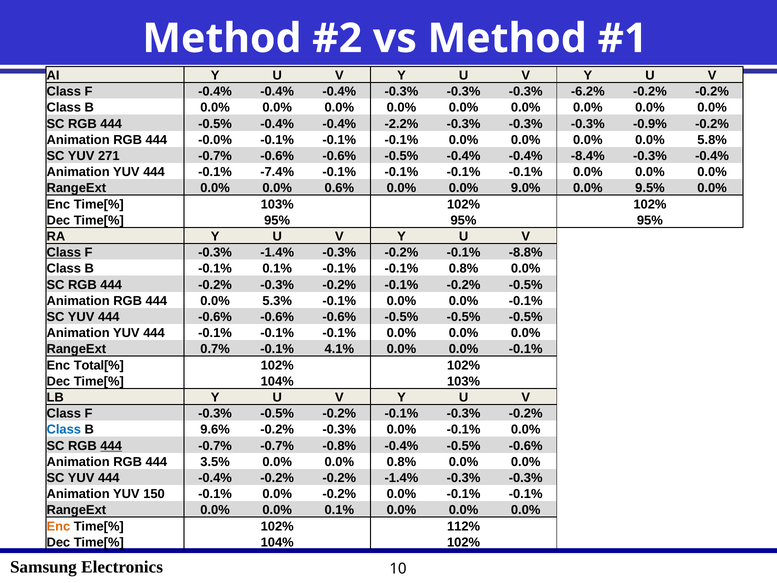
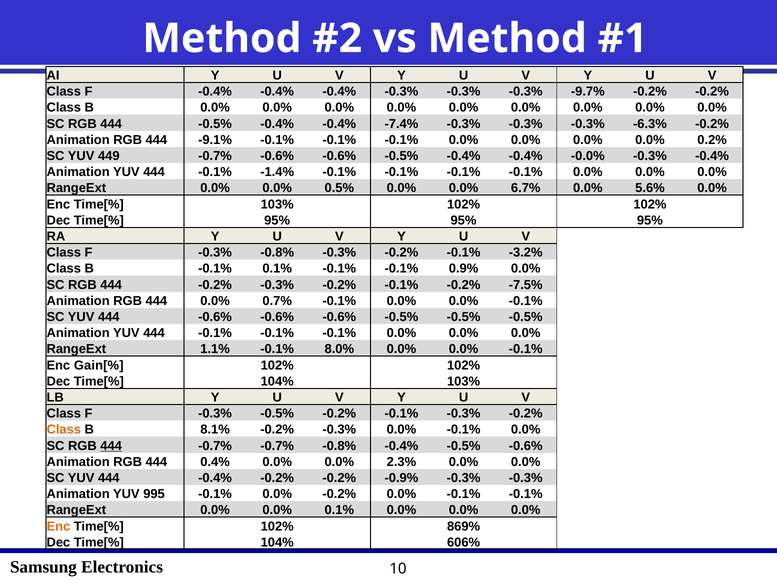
-6.2%: -6.2% -> -9.7% (588, 92)
-2.2%: -2.2% -> -7.4% (401, 124)
-0.9%: -0.9% -> -6.3% (650, 124)
-0.0%: -0.0% -> -9.1% (215, 140)
5.8%: 5.8% -> 0.2% (712, 140)
271: 271 -> 449 (109, 156)
-8.4%: -8.4% -> -0.0% (588, 156)
-7.4%: -7.4% -> -1.4% (277, 172)
0.6%: 0.6% -> 0.5% (339, 188)
9.0%: 9.0% -> 6.7% (526, 188)
9.5%: 9.5% -> 5.6% (650, 188)
Class underline: present -> none (64, 252)
-0.3% -1.4%: -1.4% -> -0.8% (277, 252)
-8.8%: -8.8% -> -3.2% (526, 252)
-0.1% 0.8%: 0.8% -> 0.9% (464, 269)
-0.2% -0.5%: -0.5% -> -7.5% (526, 285)
5.3%: 5.3% -> 0.7% (277, 301)
0.7%: 0.7% -> 1.1% (215, 349)
4.1%: 4.1% -> 8.0% (339, 349)
Total[%: Total[% -> Gain[% (99, 365)
Class colour: blue -> orange (64, 429)
9.6%: 9.6% -> 8.1% (215, 429)
3.5%: 3.5% -> 0.4% (215, 462)
0.0% 0.8%: 0.8% -> 2.3% (401, 462)
-0.2% -1.4%: -1.4% -> -0.9% (401, 478)
150: 150 -> 995 (154, 494)
112%: 112% -> 869% (464, 526)
104% 102%: 102% -> 606% (464, 542)
